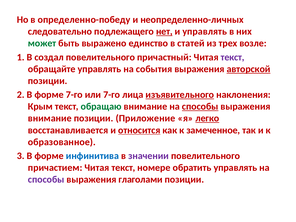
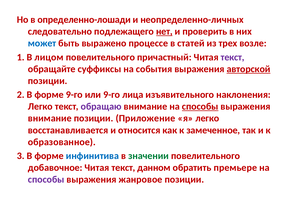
определенно-победу: определенно-победу -> определенно-лошади (84, 20)
и управлять: управлять -> проверить (205, 31)
может colour: green -> blue (42, 43)
единство: единство -> процессе (148, 43)
создал: создал -> лицом (49, 57)
обращайте управлять: управлять -> суффиксы (99, 69)
форме 7-го: 7-го -> 9-го (74, 95)
или 7-го: 7-го -> 9-го (112, 95)
изъявительного underline: present -> none (180, 95)
Крым: Крым -> Легко (40, 106)
обращаю colour: green -> purple (101, 106)
легко underline: present -> none (207, 118)
относится underline: present -> none (139, 130)
значении colour: purple -> green (149, 156)
причастием: причастием -> добавочное (55, 168)
номере: номере -> данном (154, 168)
обратить управлять: управлять -> премьере (235, 168)
глаголами: глаголами -> жанровое (141, 179)
